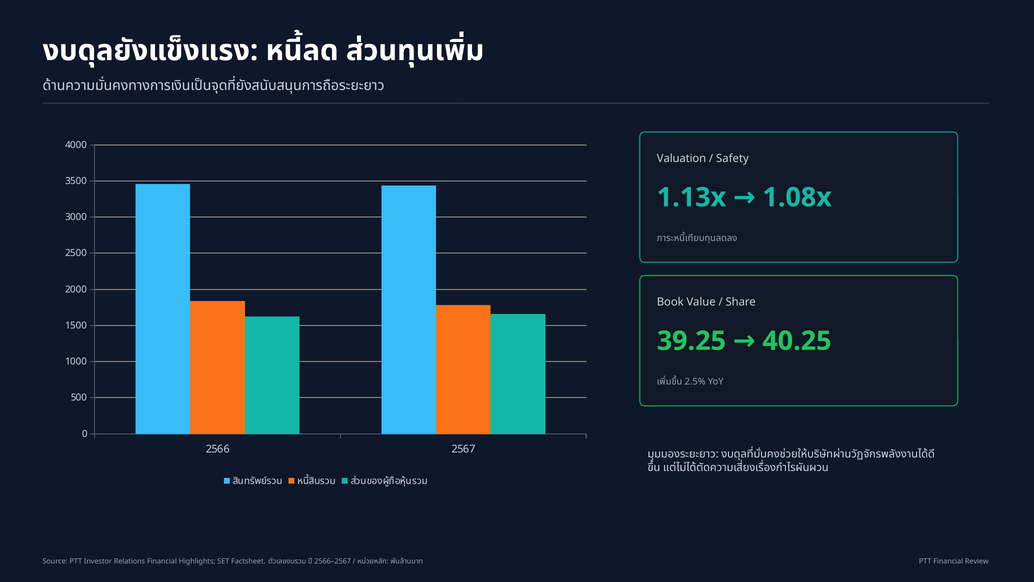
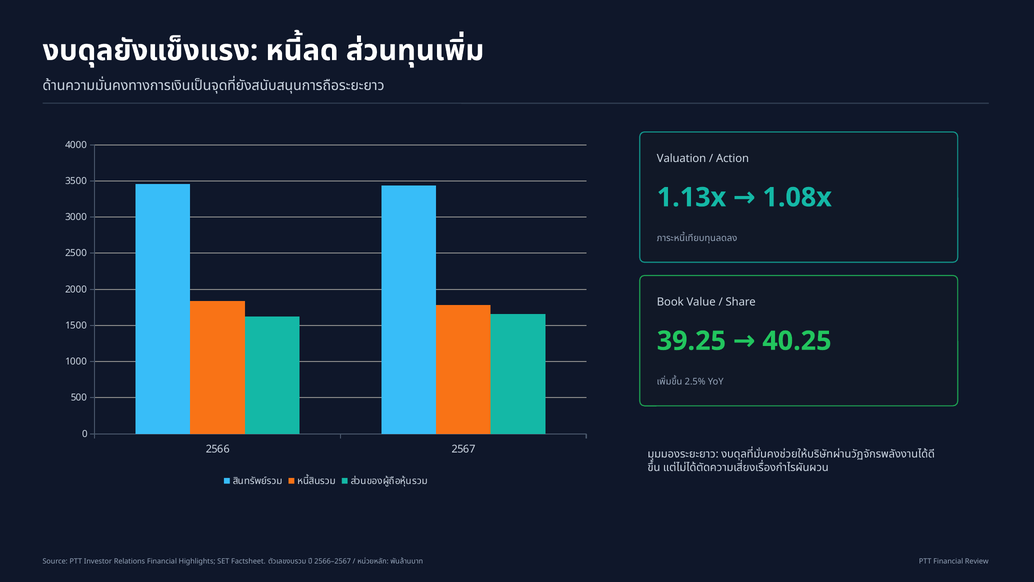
Safety: Safety -> Action (733, 158)
